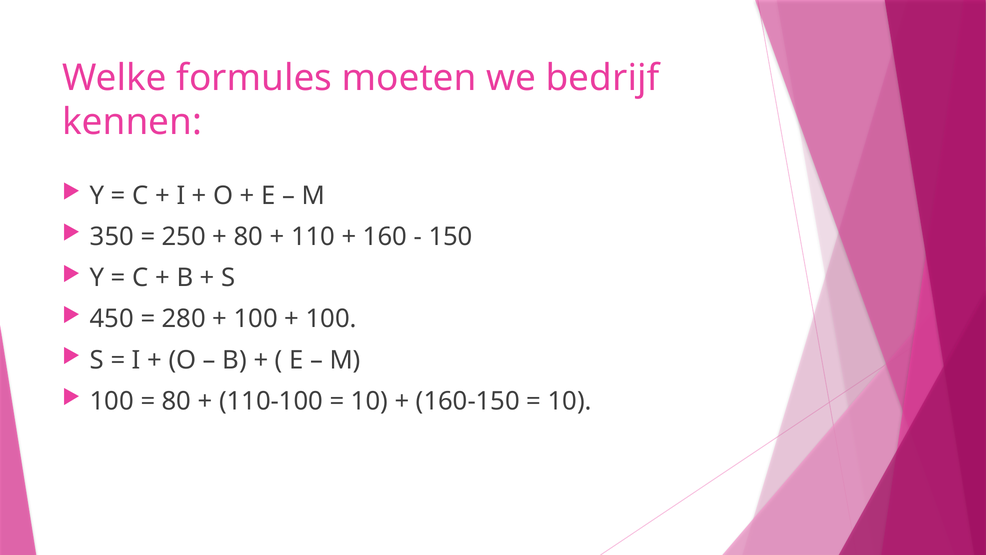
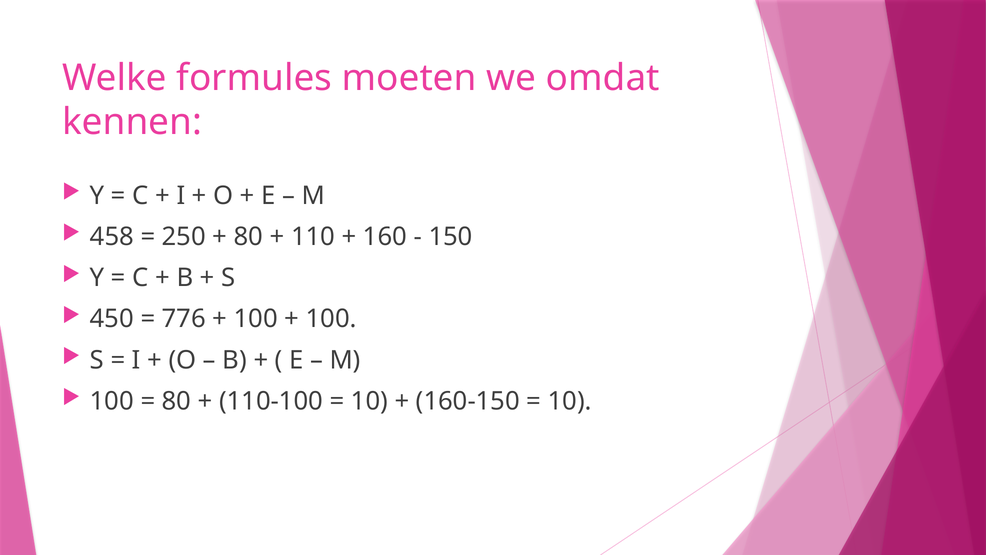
bedrijf: bedrijf -> omdat (603, 78)
350: 350 -> 458 (112, 237)
280: 280 -> 776 (184, 319)
